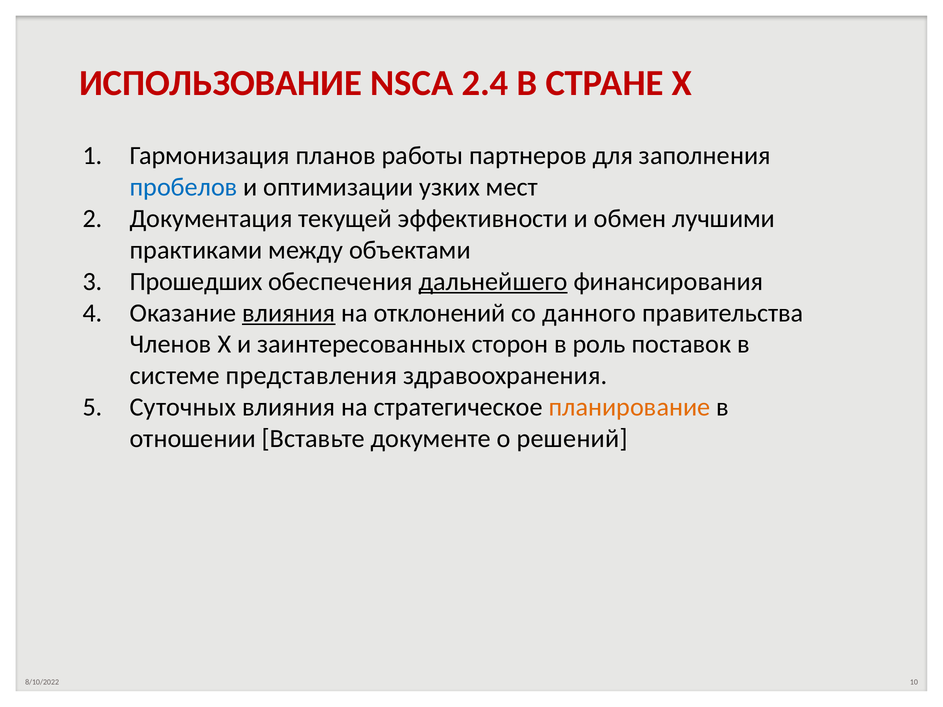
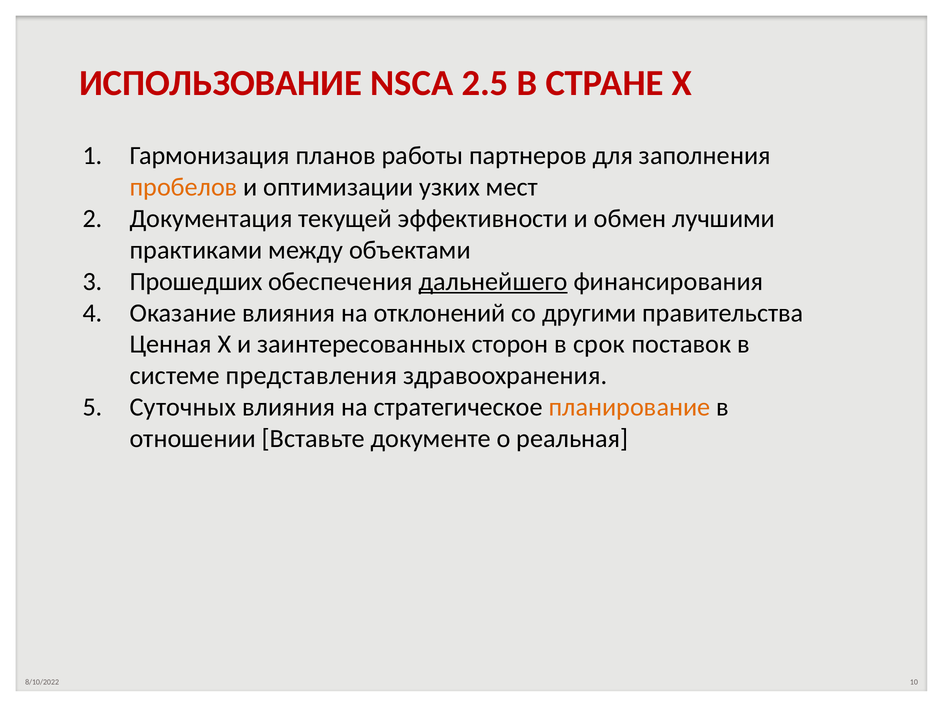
2.4: 2.4 -> 2.5 (485, 83)
пробелов colour: blue -> orange (184, 187)
влияния underline: present -> none (289, 313)
данного: данного -> другими (589, 313)
Членов: Членов -> Ценная (171, 344)
роль: роль -> срок (599, 344)
решений: решений -> реальная (572, 439)
